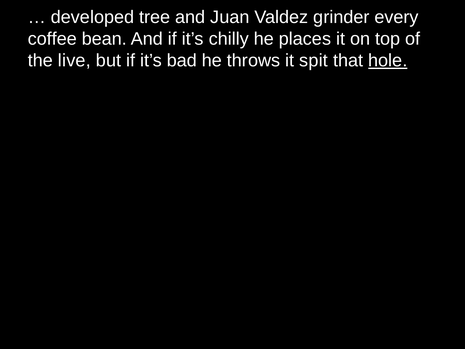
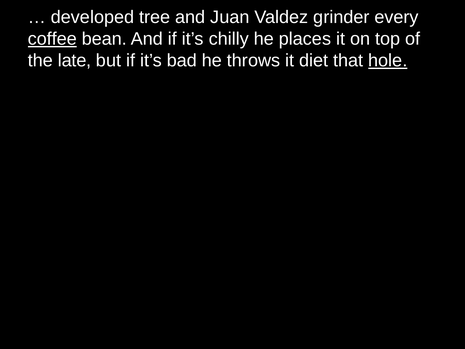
coffee underline: none -> present (52, 39)
live: live -> late (75, 61)
spit: spit -> diet (314, 61)
